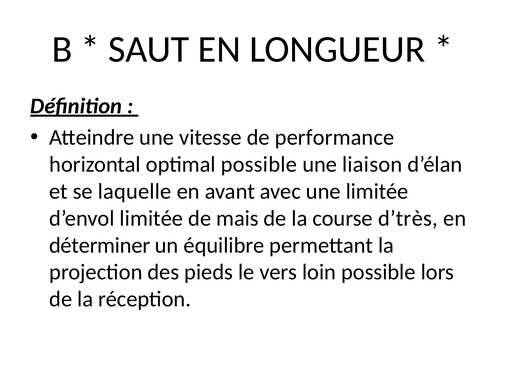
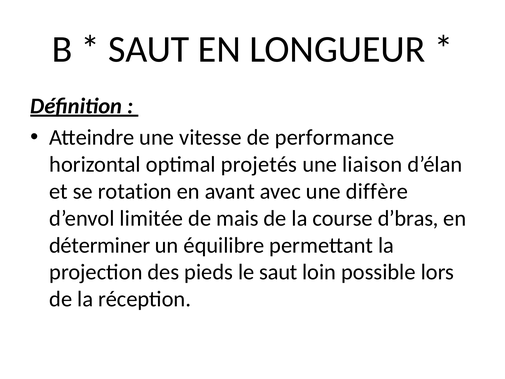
optimal possible: possible -> projetés (259, 164)
laquelle: laquelle -> rotation (135, 191)
une limitée: limitée -> diffère (377, 191)
d’très: d’très -> d’bras (408, 218)
le vers: vers -> saut (278, 272)
